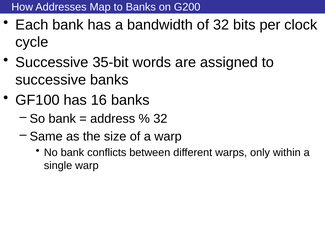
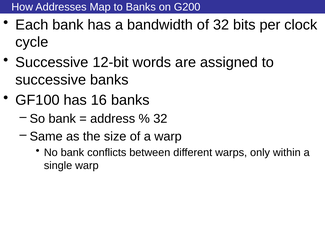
35-bit: 35-bit -> 12-bit (111, 62)
